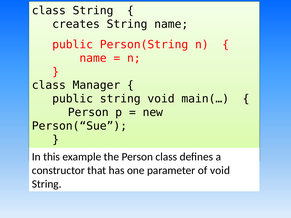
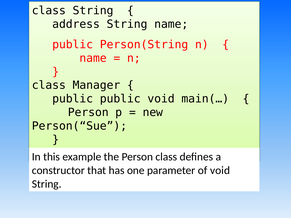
creates: creates -> address (76, 24)
public string: string -> public (120, 99)
